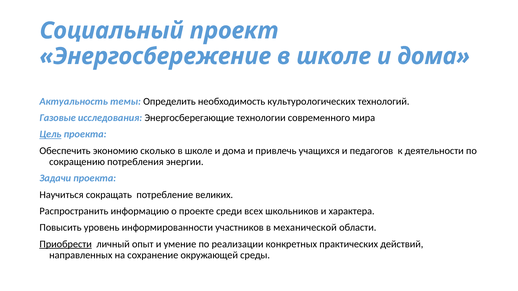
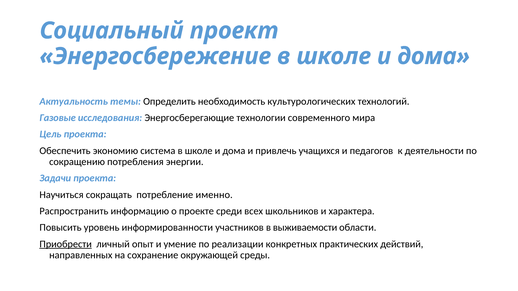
Цель underline: present -> none (50, 134)
сколько: сколько -> система (158, 151)
великих: великих -> именно (214, 195)
механической: механической -> выживаемости (305, 228)
